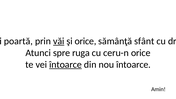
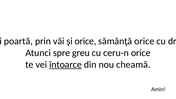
văi underline: present -> none (59, 41)
sămânţă sfânt: sfânt -> orice (144, 41)
ruga: ruga -> greu (81, 53)
nou întoarce: întoarce -> cheamă (133, 65)
